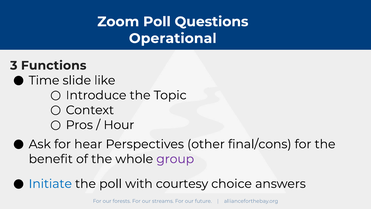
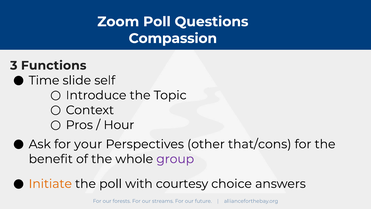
Operational: Operational -> Compassion (173, 38)
like: like -> self (105, 80)
hear: hear -> your (88, 144)
final/cons: final/cons -> that/cons (260, 144)
Initiate colour: blue -> orange (50, 184)
